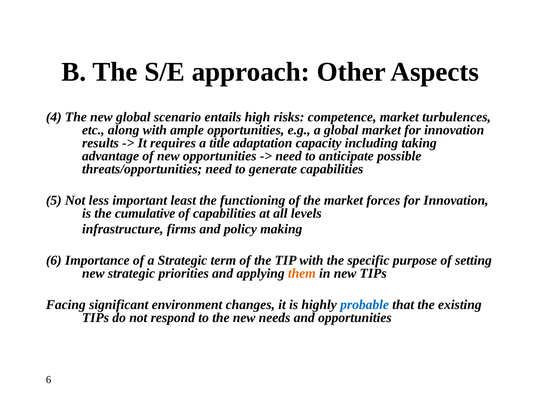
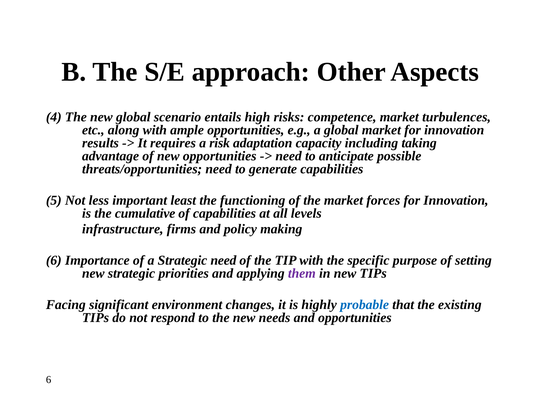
title: title -> risk (220, 143)
Strategic term: term -> need (223, 260)
them colour: orange -> purple (302, 273)
